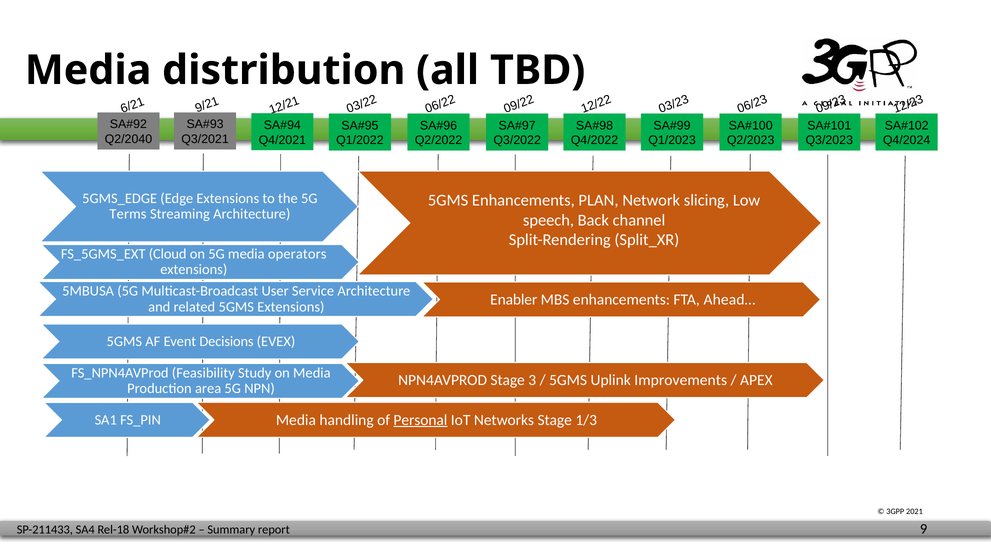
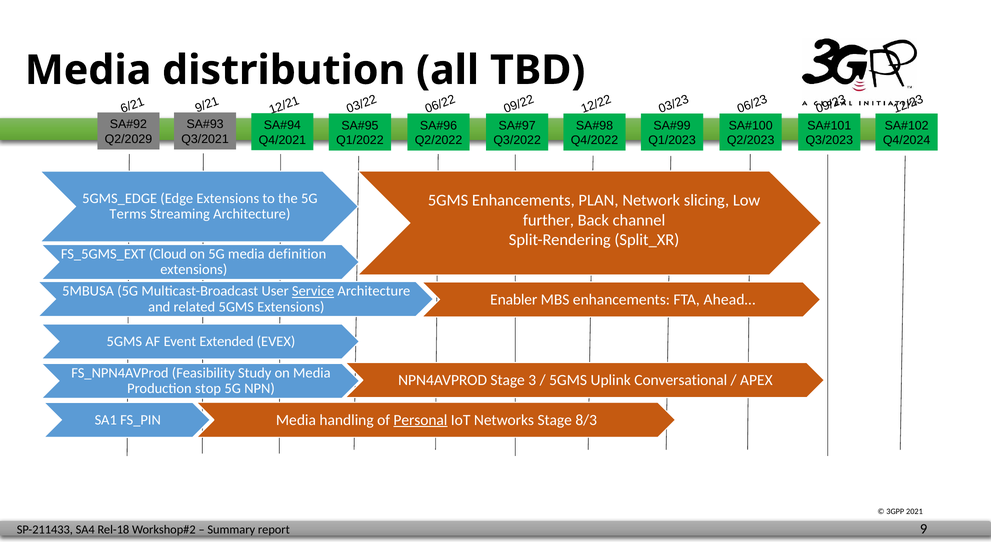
Q2/2040: Q2/2040 -> Q2/2029 (128, 139)
speech: speech -> further (549, 220)
operators: operators -> definition (297, 254)
Service underline: none -> present (313, 291)
Decisions: Decisions -> Extended (227, 342)
Improvements: Improvements -> Conversational (681, 381)
area: area -> stop (208, 389)
1/3: 1/3 -> 8/3 (586, 420)
